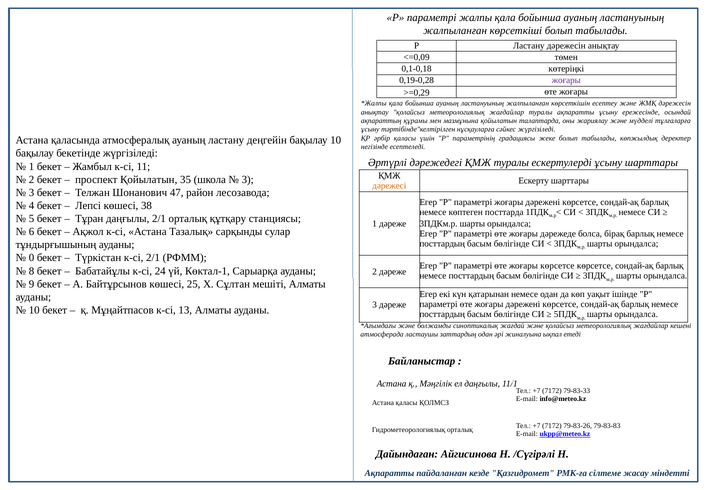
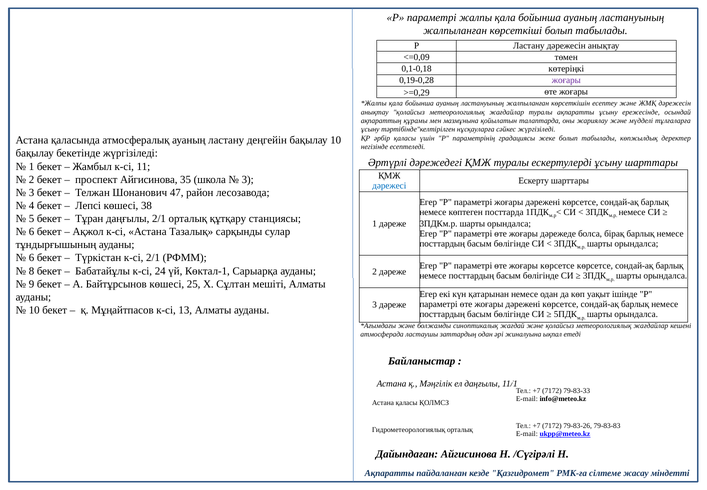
проспект Қойылатын: Қойылатын -> Айгисинова (149, 179)
дәрежесі colour: orange -> blue (389, 186)
0: 0 -> 6 (31, 258)
